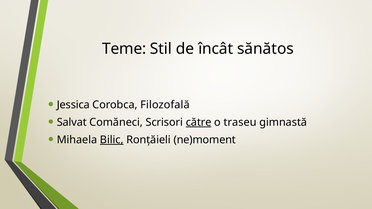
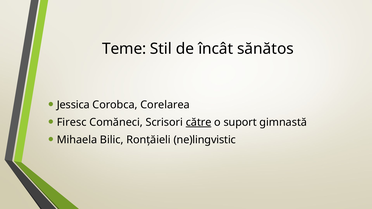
Filozofală: Filozofală -> Corelarea (165, 105)
Salvat: Salvat -> Firesc (72, 122)
traseu: traseu -> suport (240, 122)
Bilic underline: present -> none (112, 140)
ne)moment: ne)moment -> ne)lingvistic (205, 140)
